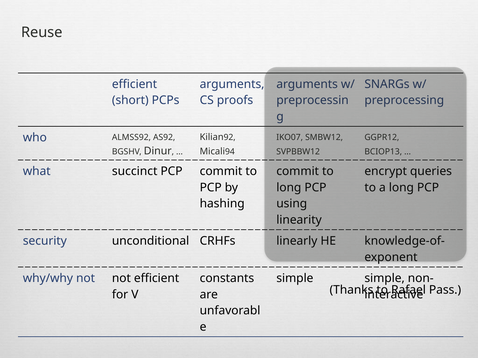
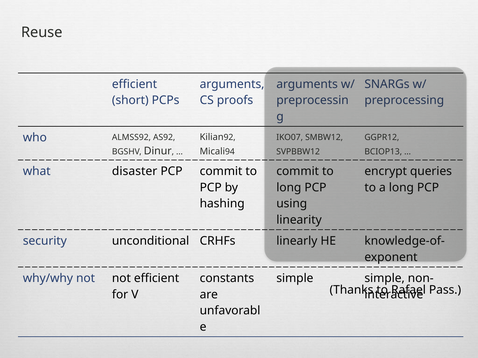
succinct: succinct -> disaster (135, 171)
